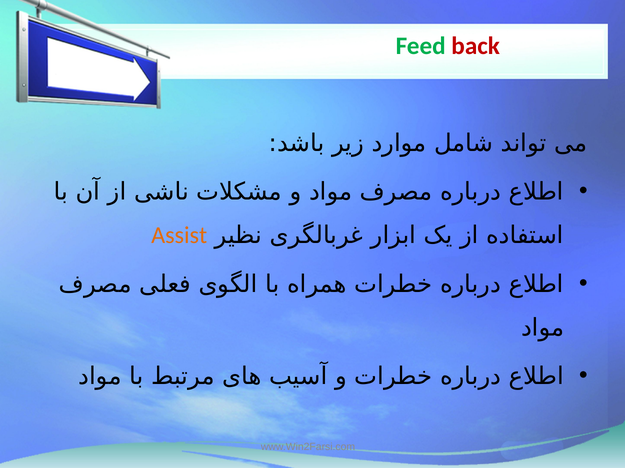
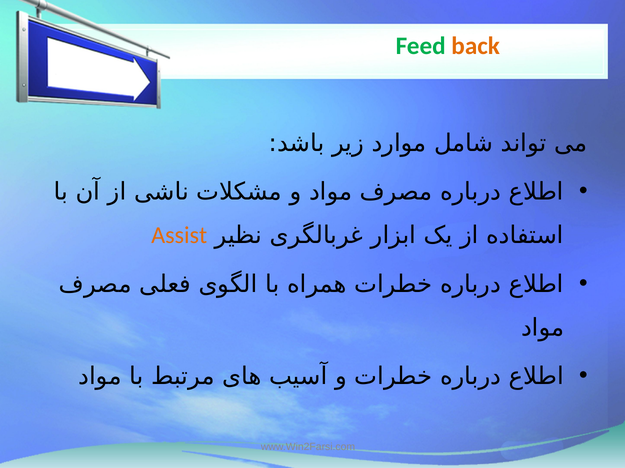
back colour: red -> orange (476, 46)
